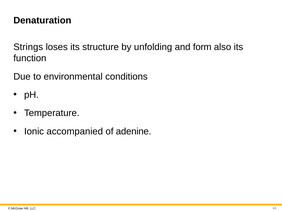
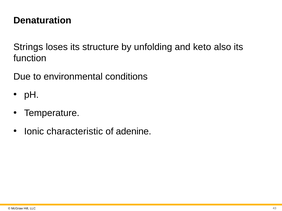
form: form -> keto (202, 47)
accompanied: accompanied -> characteristic (75, 132)
